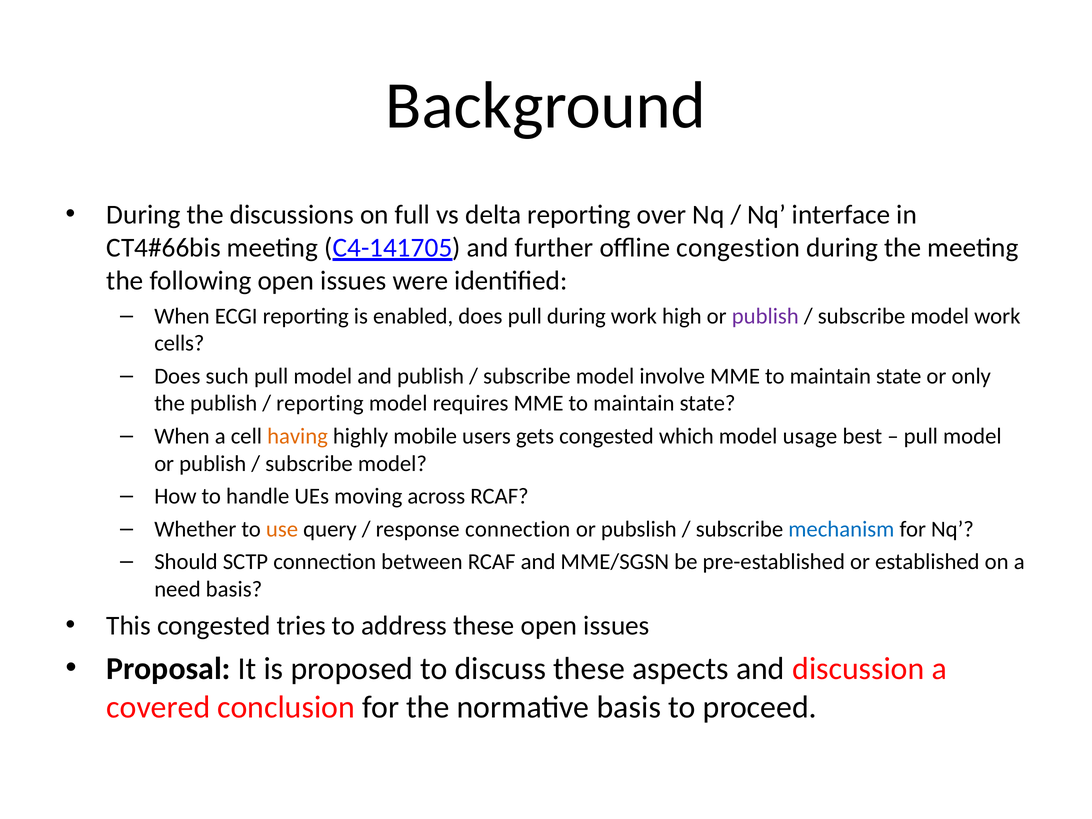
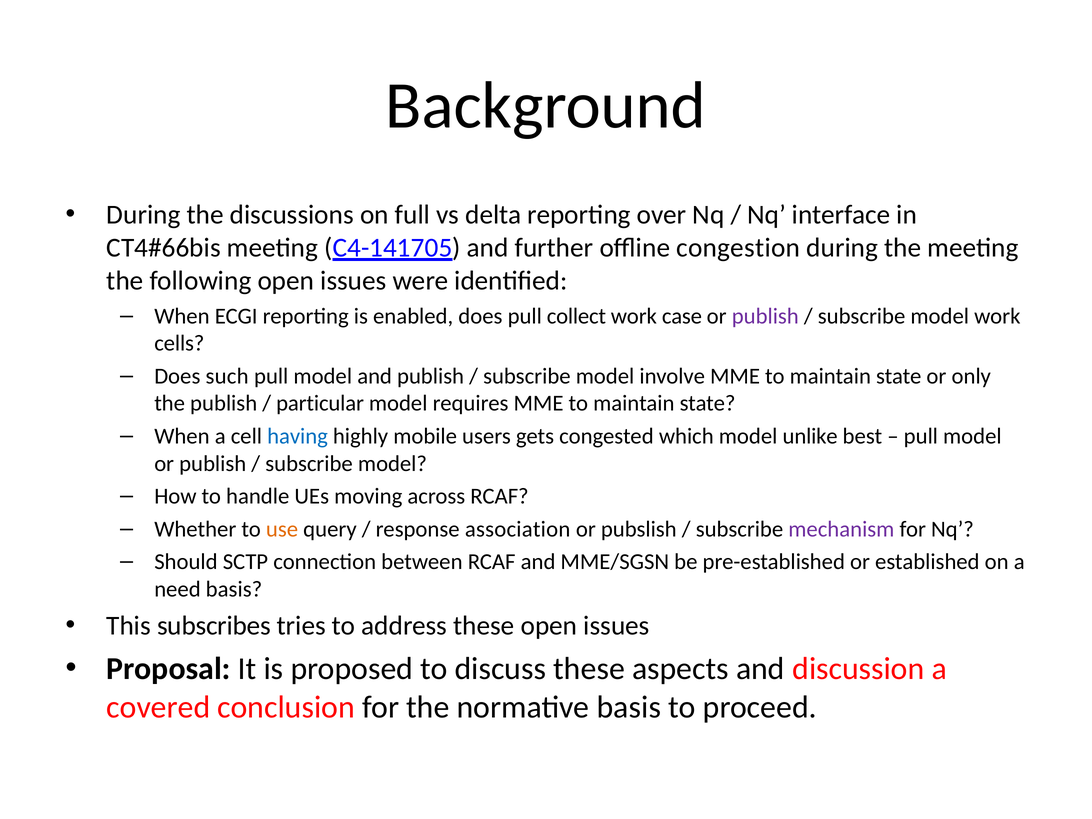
pull during: during -> collect (576, 316)
high: high -> case (682, 316)
reporting: reporting -> particular (320, 403)
having colour: orange -> blue (298, 436)
usage: usage -> unlike (810, 436)
response connection: connection -> association (518, 529)
mechanism colour: blue -> purple (841, 529)
This congested: congested -> subscribes (214, 626)
